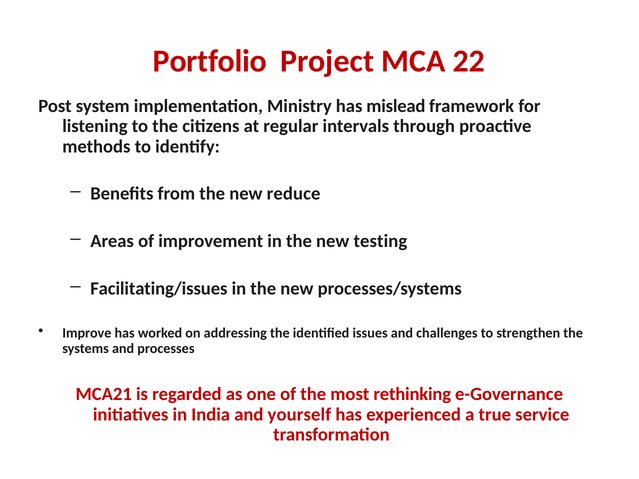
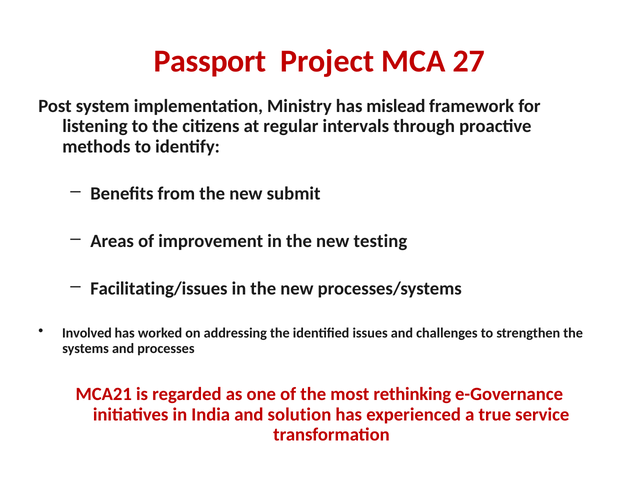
Portfolio: Portfolio -> Passport (210, 61)
22: 22 -> 27 (469, 61)
reduce: reduce -> submit (294, 194)
Improve: Improve -> Involved (87, 333)
yourself: yourself -> solution (299, 415)
